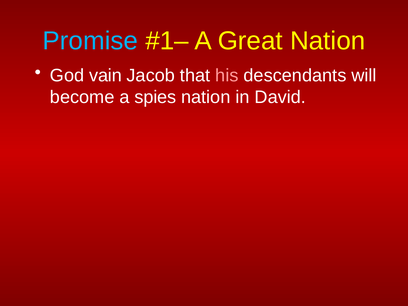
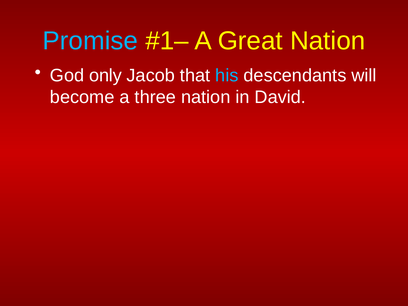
vain: vain -> only (105, 75)
his colour: pink -> light blue (227, 75)
spies: spies -> three (155, 97)
